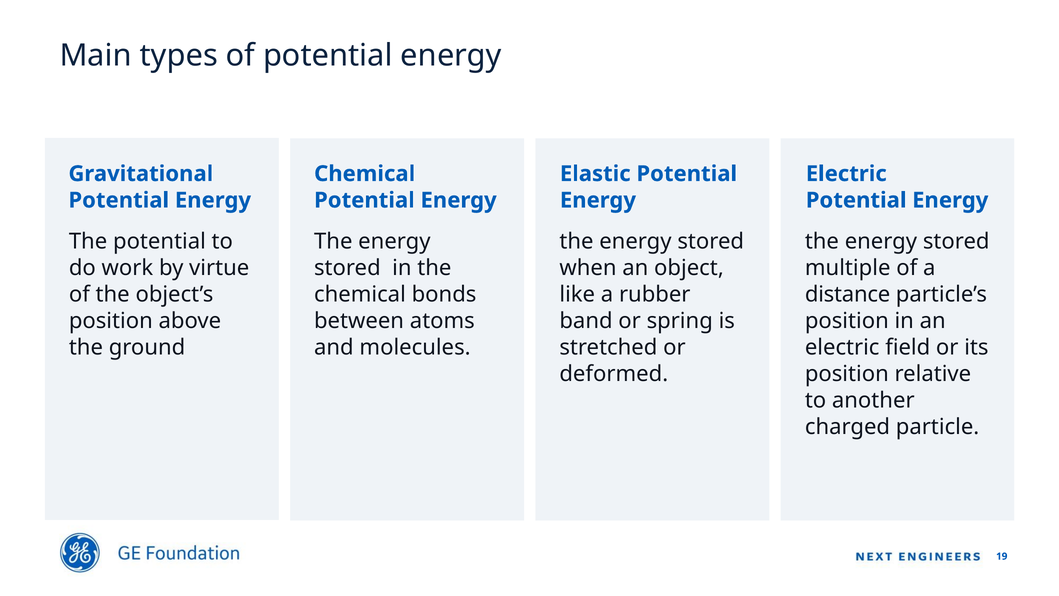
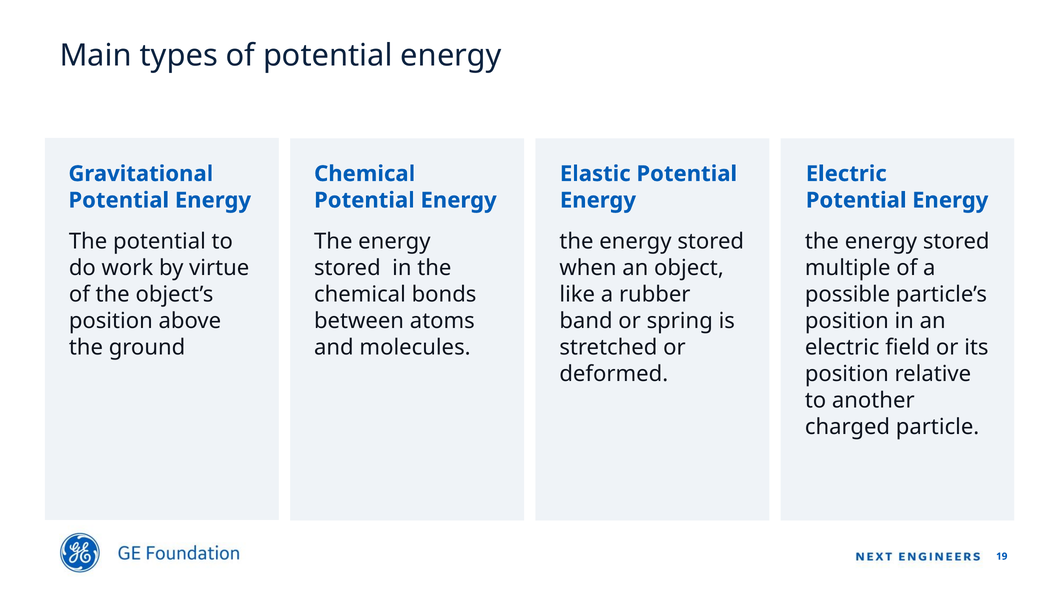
distance: distance -> possible (848, 294)
